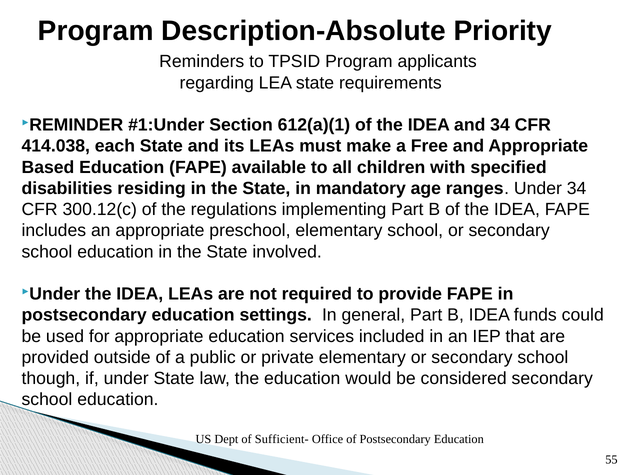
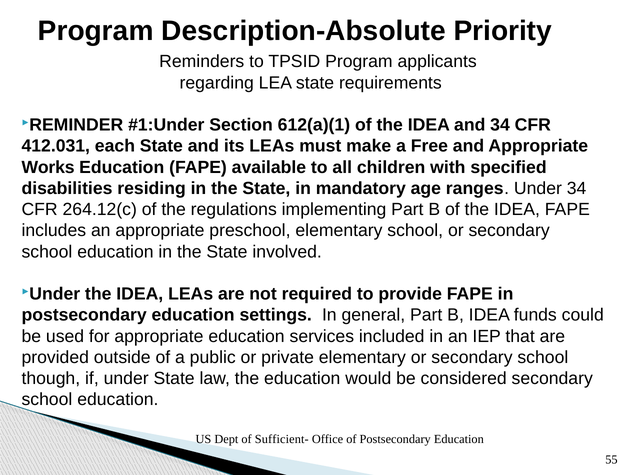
414.038: 414.038 -> 412.031 (56, 146)
Based: Based -> Works (48, 167)
300.12(c: 300.12(c -> 264.12(c (100, 209)
